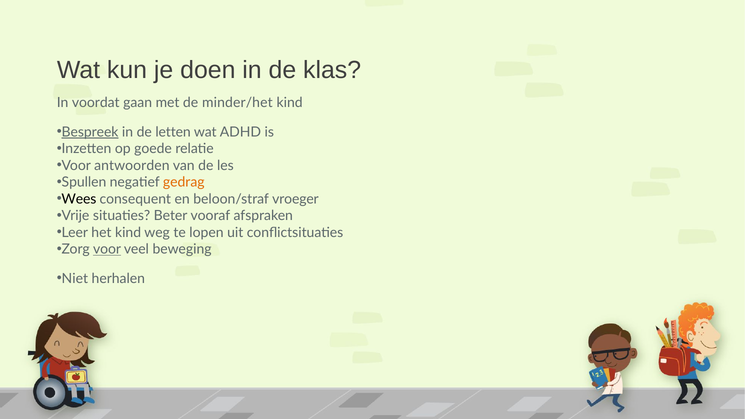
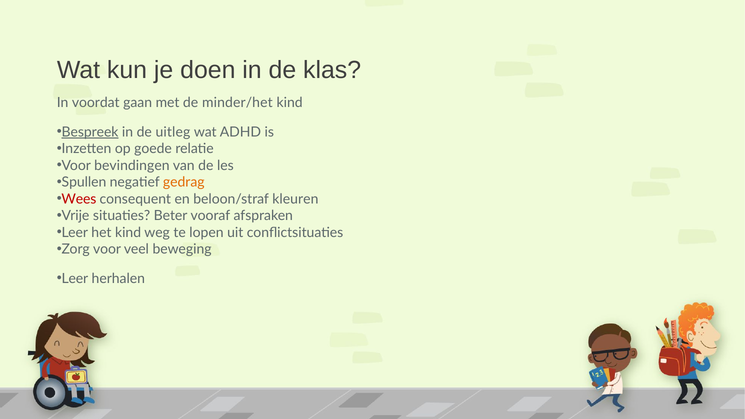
letten: letten -> uitleg (173, 132)
antwoorden: antwoorden -> bevindingen (132, 165)
Wees colour: black -> red (79, 199)
vroeger: vroeger -> kleuren (295, 199)
voor underline: present -> none (107, 249)
Niet: Niet -> Leer (75, 278)
